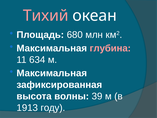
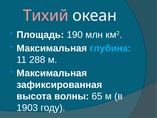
680: 680 -> 190 (75, 35)
глубина colour: pink -> light blue (110, 48)
634: 634 -> 288 (37, 60)
39: 39 -> 65 (97, 96)
1913: 1913 -> 1903 (27, 108)
